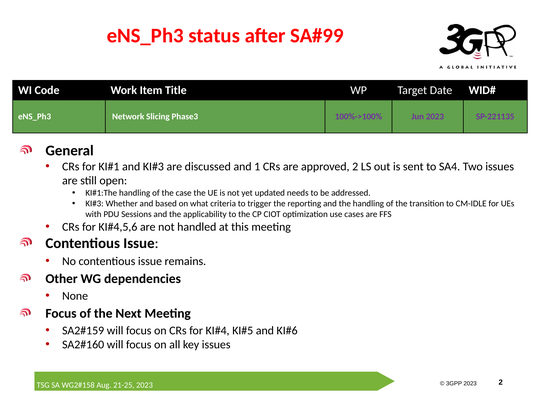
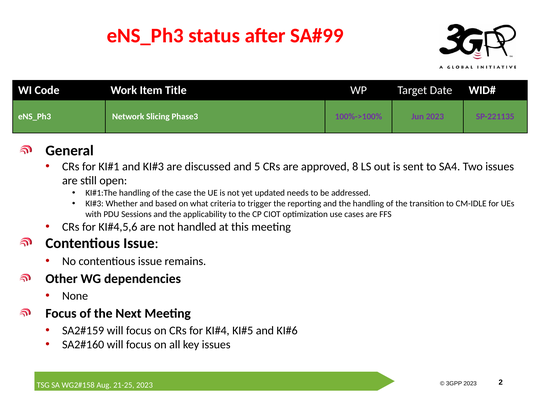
1: 1 -> 5 (257, 167)
approved 2: 2 -> 8 (355, 167)
